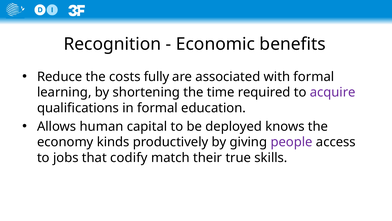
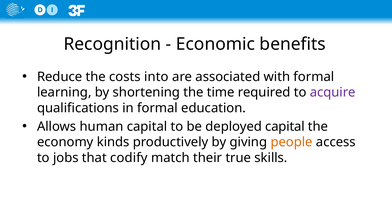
fully: fully -> into (156, 77)
deployed knows: knows -> capital (285, 126)
people colour: purple -> orange (292, 142)
